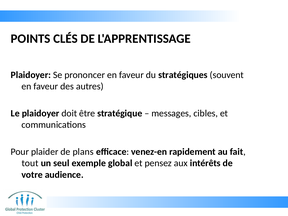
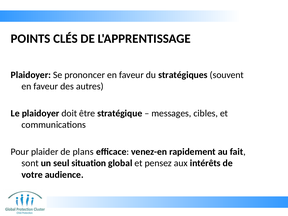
tout: tout -> sont (30, 163)
exemple: exemple -> situation (89, 163)
